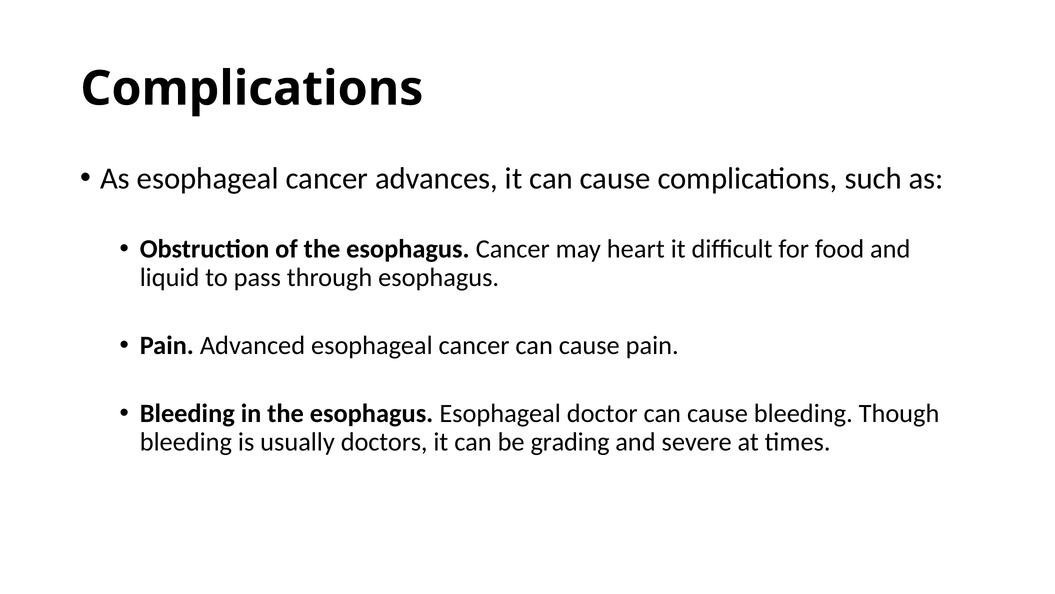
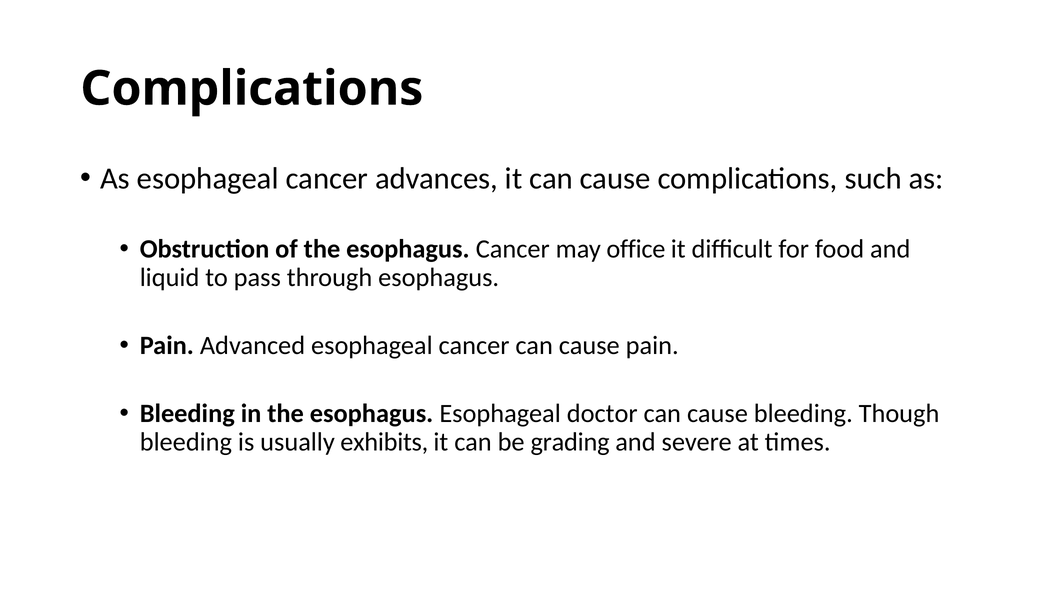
heart: heart -> office (636, 249)
doctors: doctors -> exhibits (384, 441)
